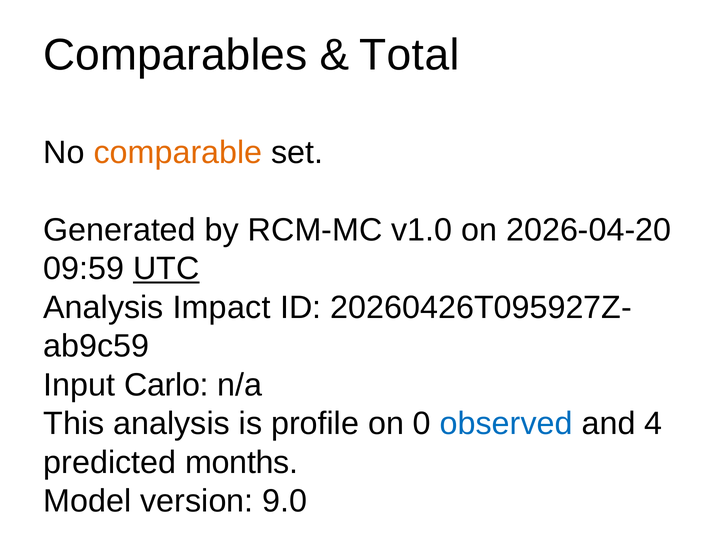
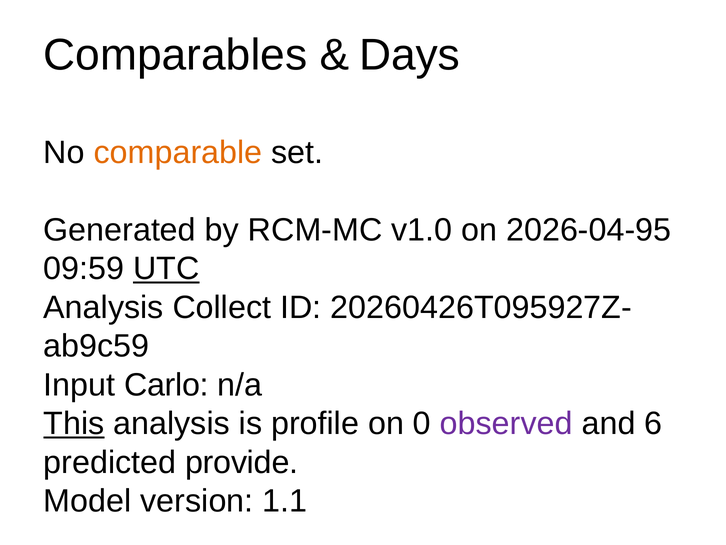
Total: Total -> Days (410, 55)
2026-04-20: 2026-04-20 -> 2026-04-95 (589, 230)
Impact: Impact -> Collect (222, 307)
This underline: none -> present (74, 423)
observed colour: blue -> purple (506, 423)
4: 4 -> 6 (653, 423)
months: months -> provide (242, 462)
9.0: 9.0 -> 1.1 (285, 501)
